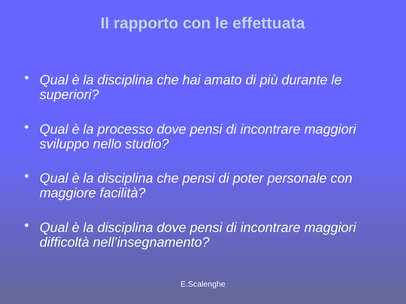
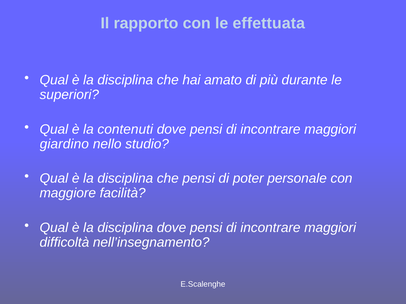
processo: processo -> contenuti (125, 130)
sviluppo: sviluppo -> giardino (64, 144)
